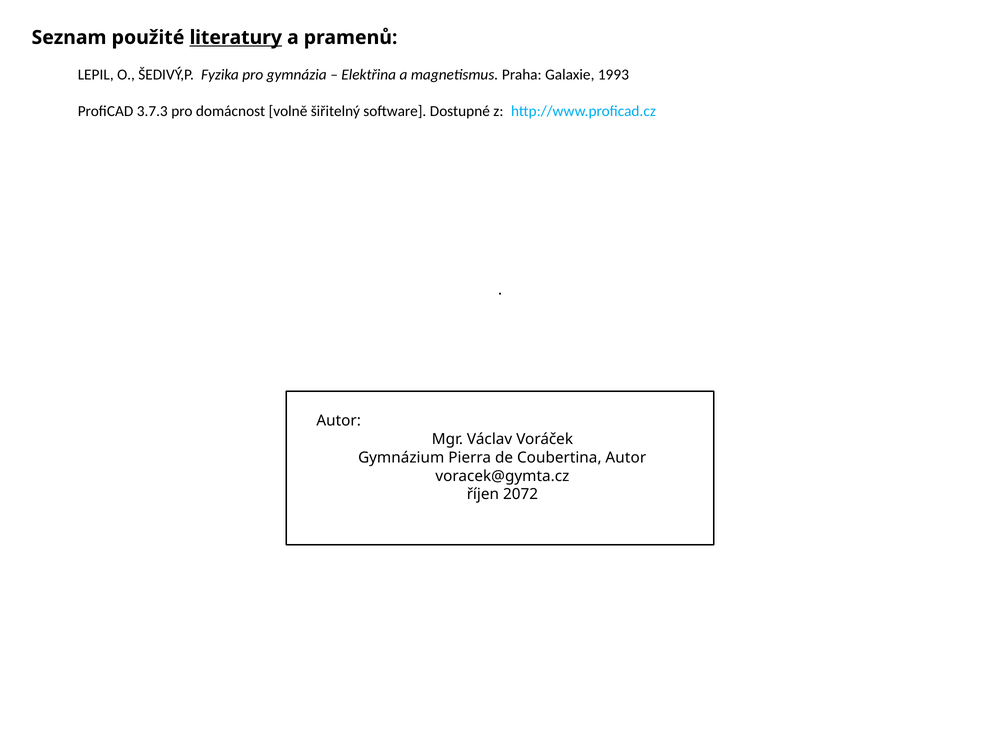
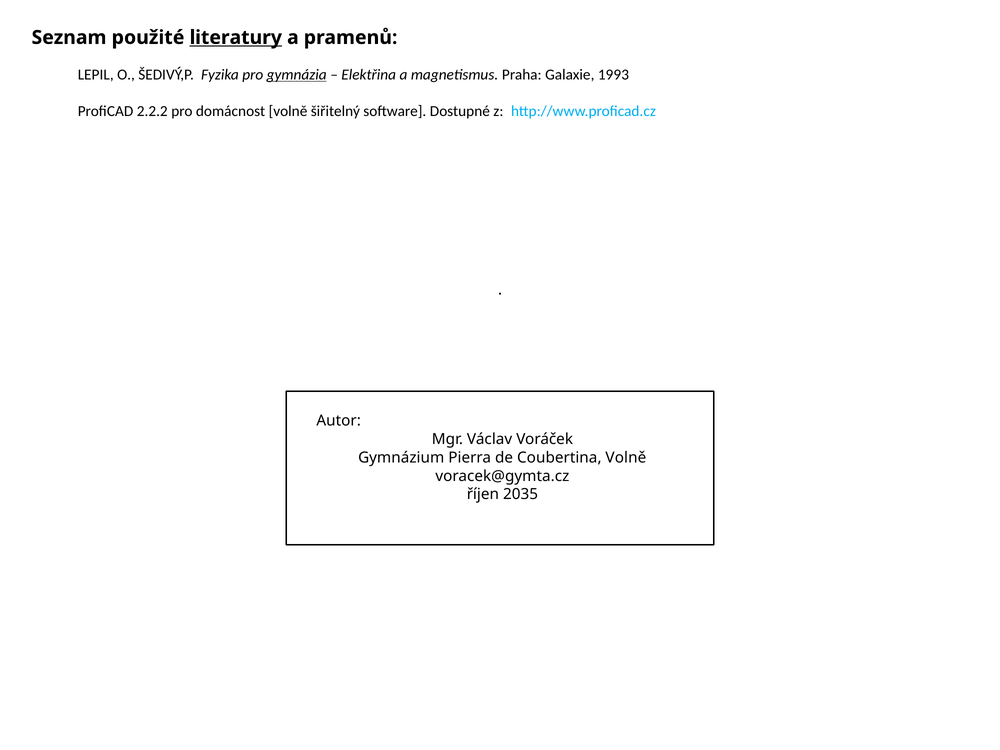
gymnázia underline: none -> present (297, 75)
3.7.3: 3.7.3 -> 2.2.2 (152, 111)
Coubertina Autor: Autor -> Volně (626, 458)
2072: 2072 -> 2035 (521, 494)
